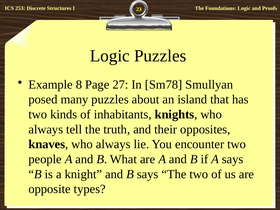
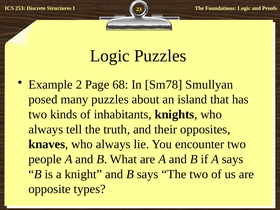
8: 8 -> 2 (79, 85)
27: 27 -> 68 (120, 85)
